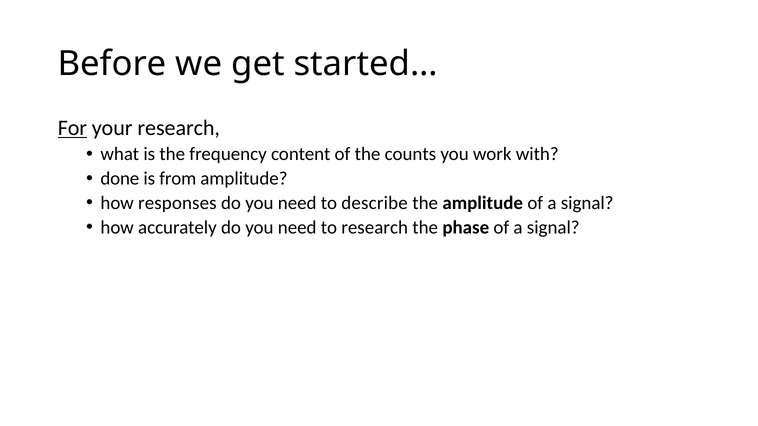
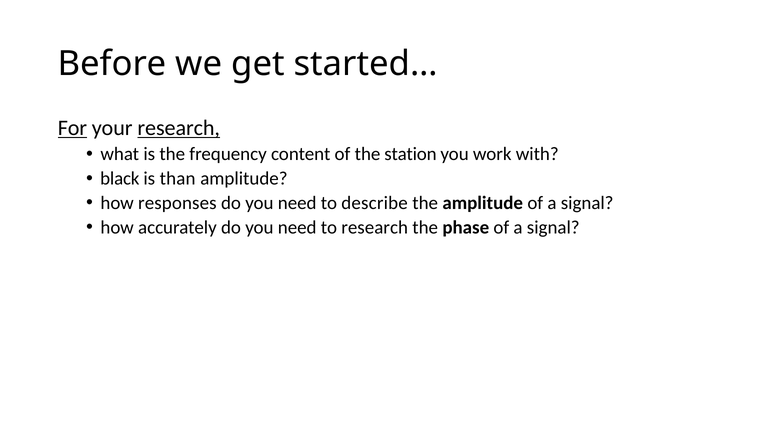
research underline: none -> present (179, 128)
counts: counts -> station (410, 154)
done: done -> black (120, 179)
from: from -> than (178, 179)
